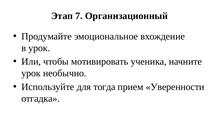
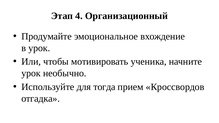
7: 7 -> 4 (79, 16)
Уверенности: Уверенности -> Кроссвордов (175, 87)
